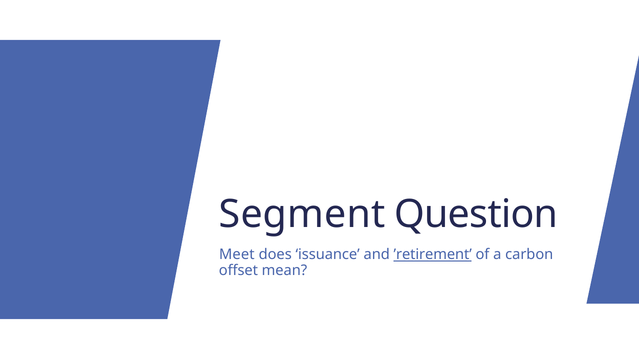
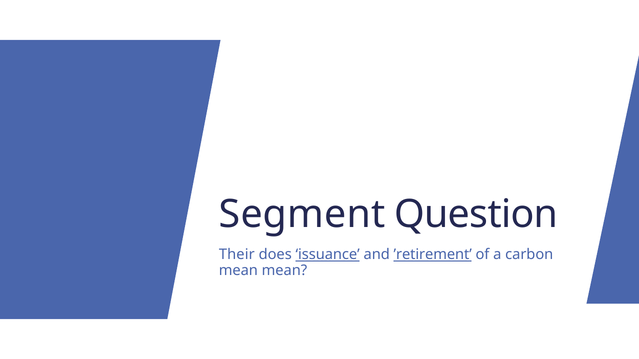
Meet: Meet -> Their (237, 255)
issuance underline: none -> present (328, 255)
offset: offset -> mean (238, 271)
